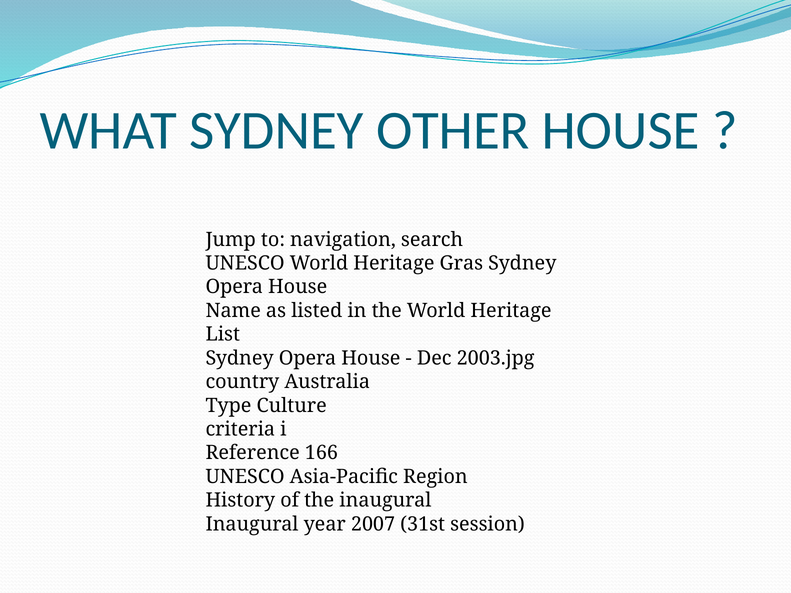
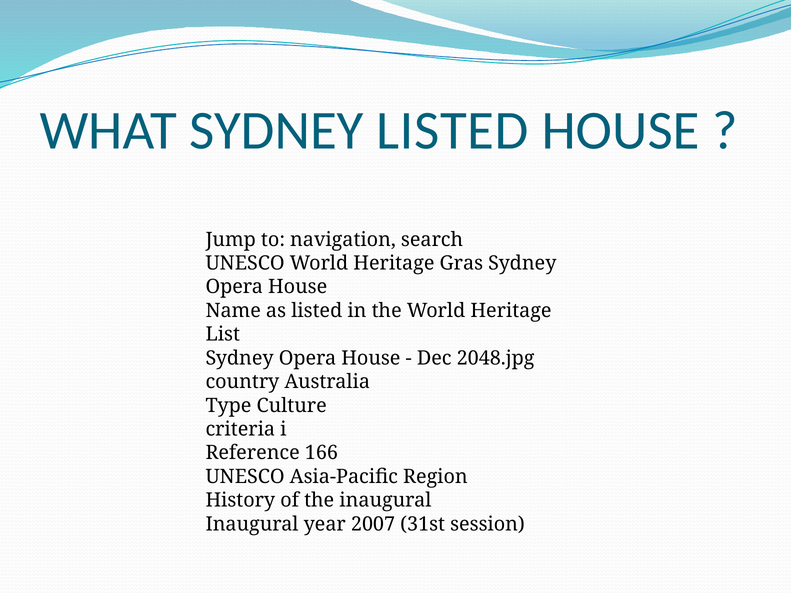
SYDNEY OTHER: OTHER -> LISTED (452, 131)
2003.jpg: 2003.jpg -> 2048.jpg (496, 358)
